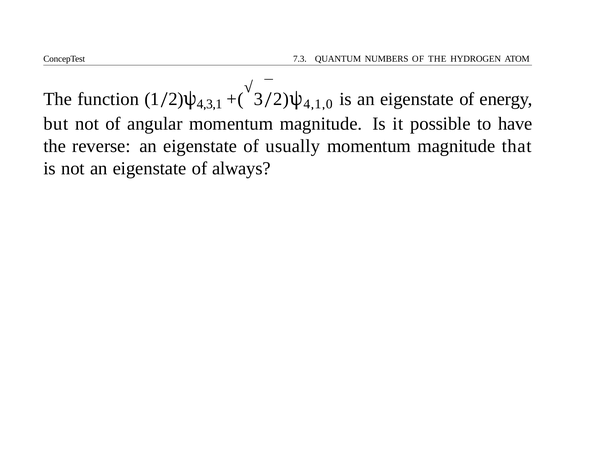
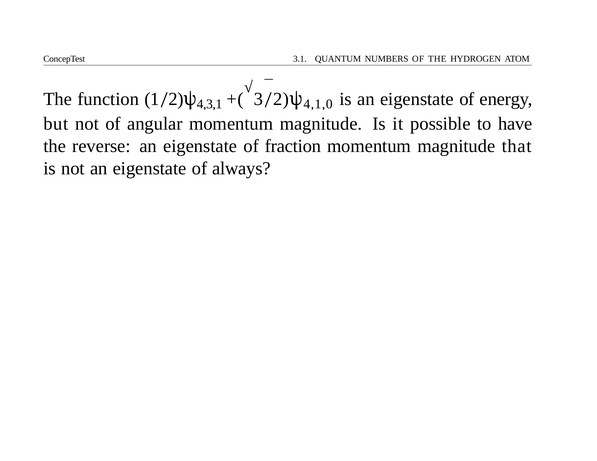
7.3: 7.3 -> 3.1 (300, 59)
usually: usually -> fraction (293, 146)
